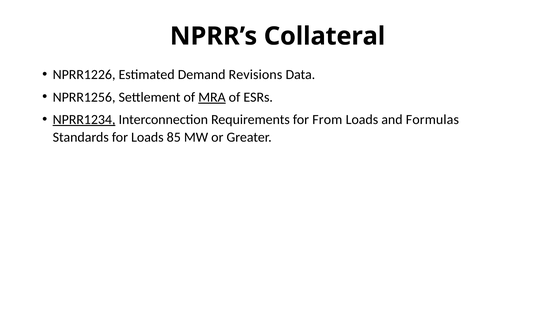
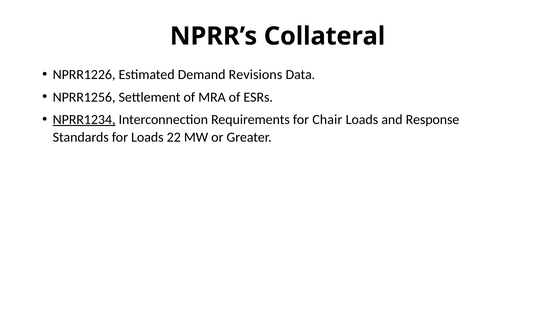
MRA underline: present -> none (212, 97)
From: From -> Chair (327, 120)
Formulas: Formulas -> Response (432, 120)
85: 85 -> 22 (174, 137)
